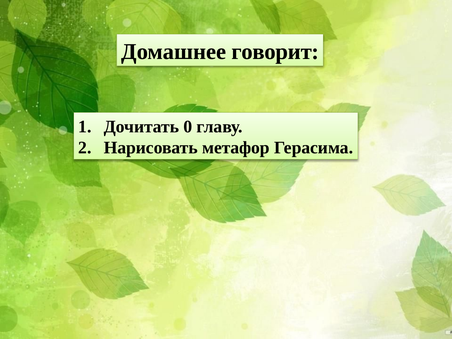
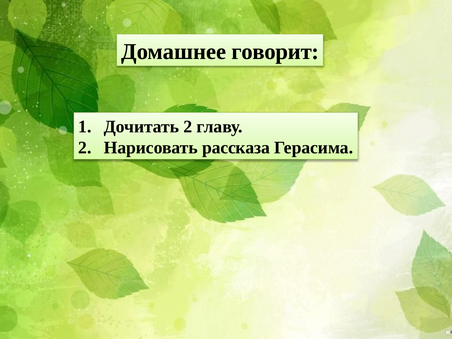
Дочитать 0: 0 -> 2 (188, 127)
метафор: метафор -> рассказа (236, 148)
